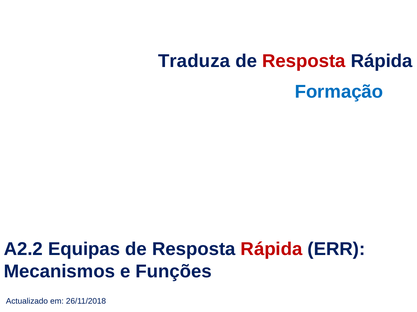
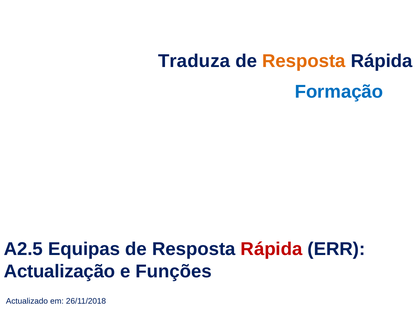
Resposta colour: red -> orange (304, 61)
A2.2: A2.2 -> A2.5 (23, 250)
Mecanismos: Mecanismos -> Actualização (59, 272)
